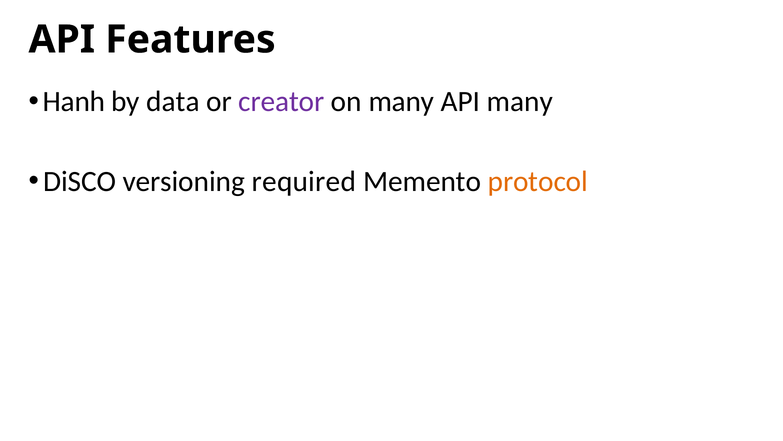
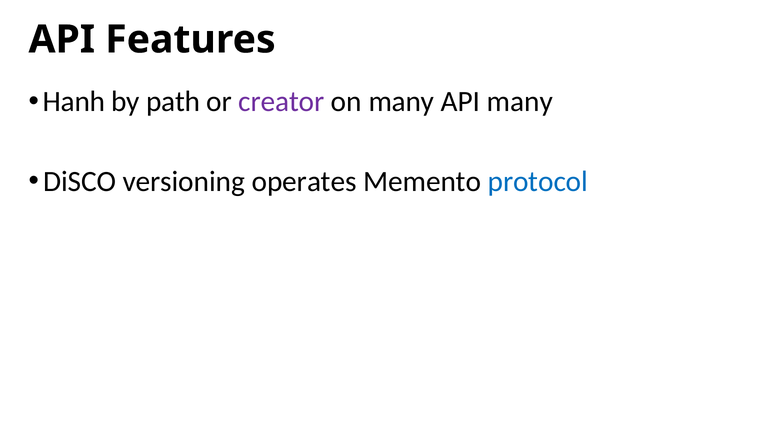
data: data -> path (173, 101)
required: required -> operates (304, 181)
protocol colour: orange -> blue (538, 181)
